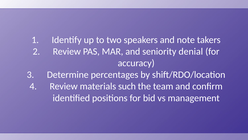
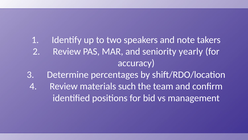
denial: denial -> yearly (191, 51)
